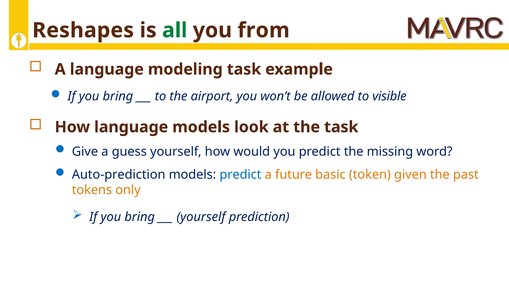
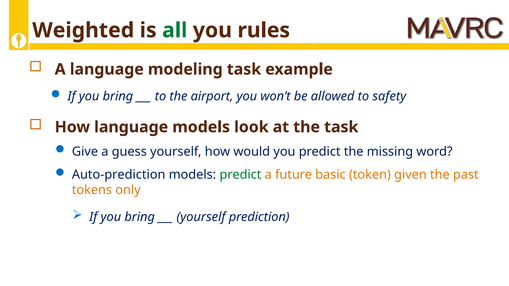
Reshapes: Reshapes -> Weighted (83, 30)
from: from -> rules (264, 30)
visible: visible -> safety (389, 97)
predict colour: blue -> green (240, 175)
